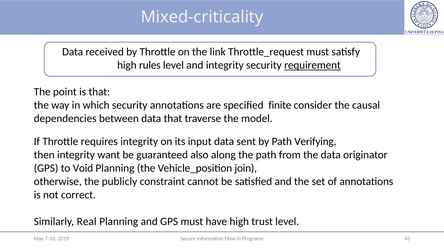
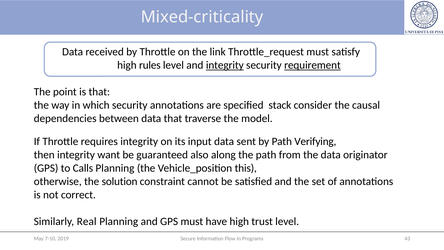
integrity underline: none -> present (225, 65)
finite: finite -> stack (280, 105)
Void: Void -> Calls (83, 168)
join: join -> this (246, 168)
publicly: publicly -> solution (120, 181)
